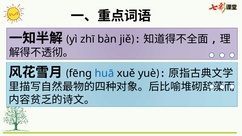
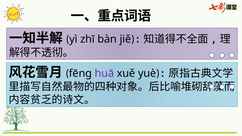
huā colour: blue -> purple (104, 73)
